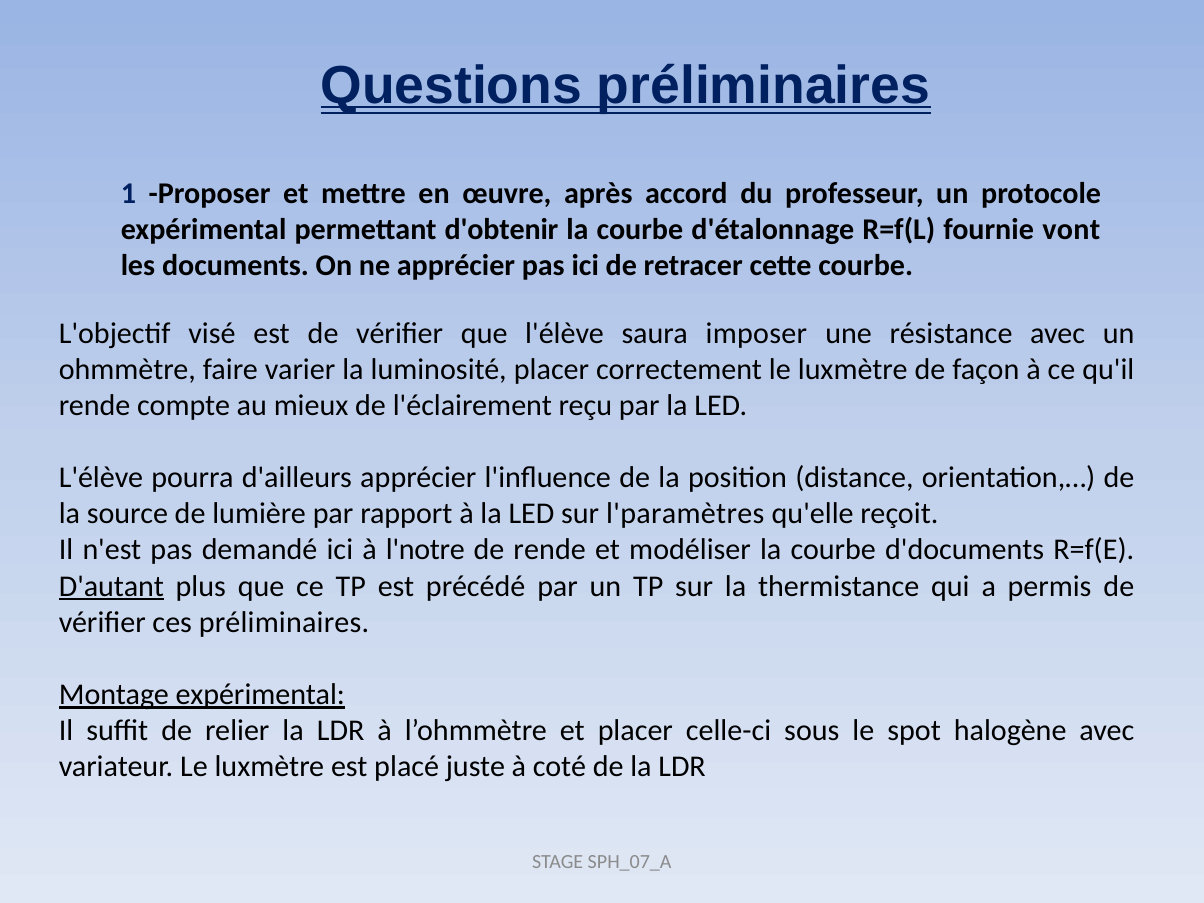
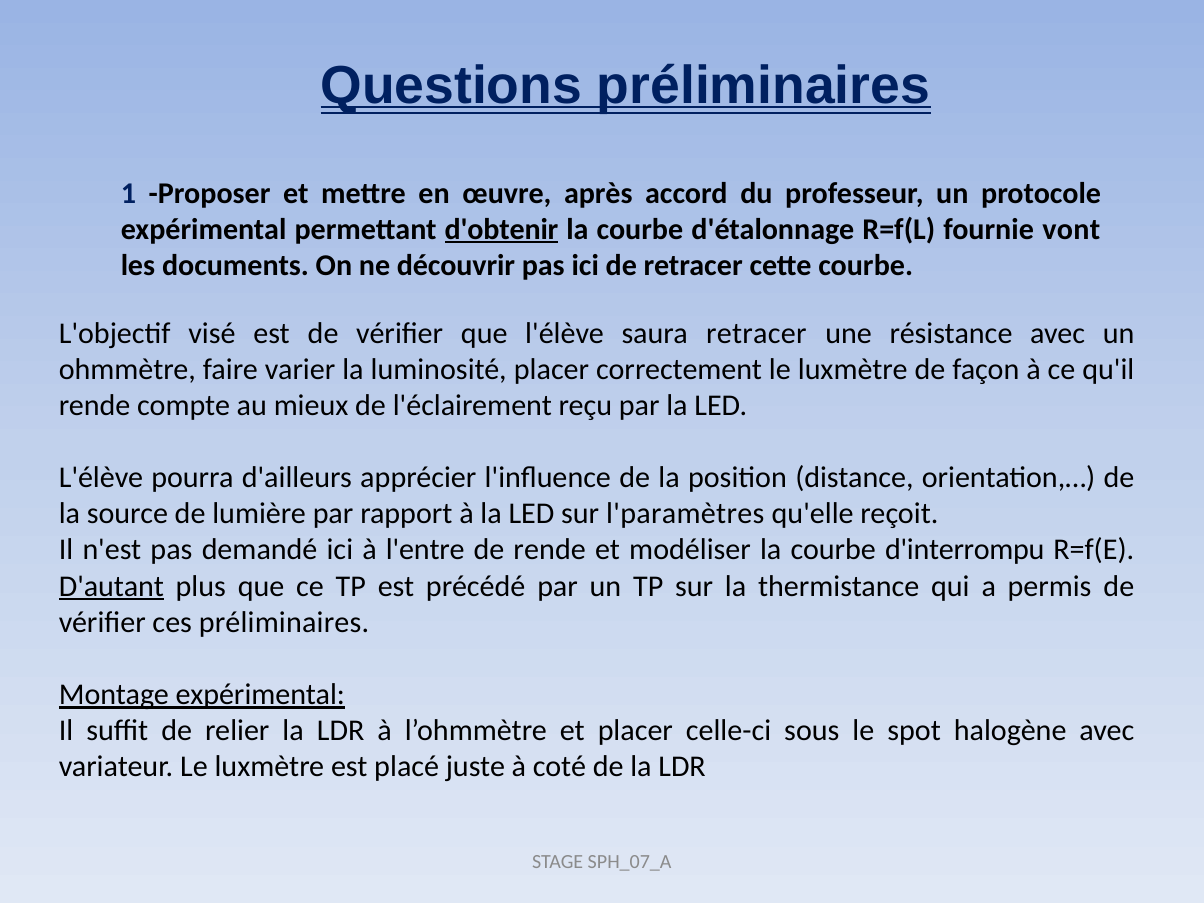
d'obtenir underline: none -> present (502, 229)
ne apprécier: apprécier -> découvrir (456, 265)
saura imposer: imposer -> retracer (756, 333)
l'notre: l'notre -> l'entre (425, 550)
d'documents: d'documents -> d'interrompu (965, 550)
